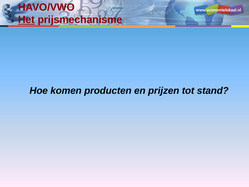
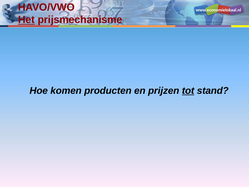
tot underline: none -> present (188, 91)
